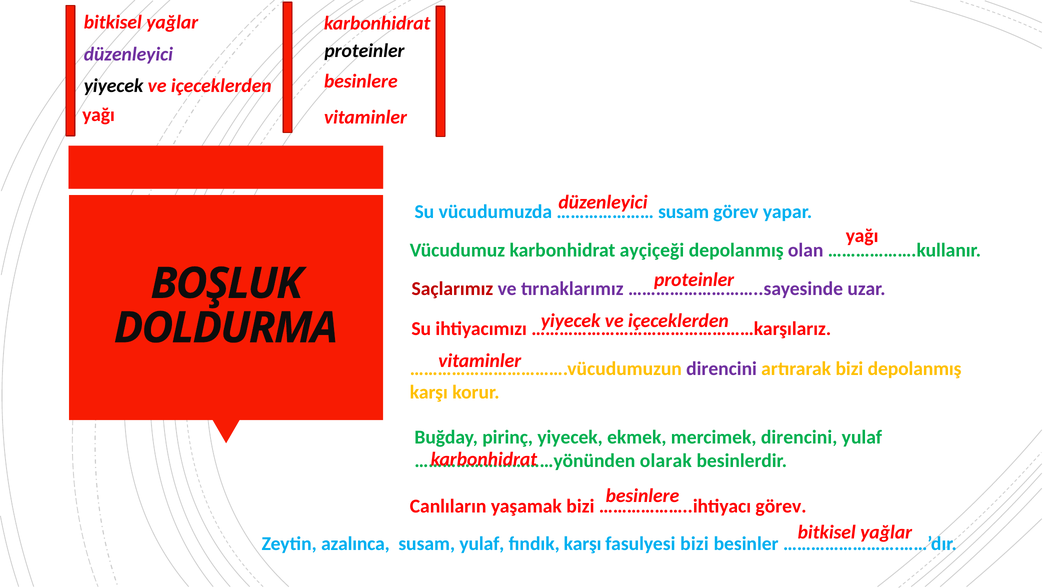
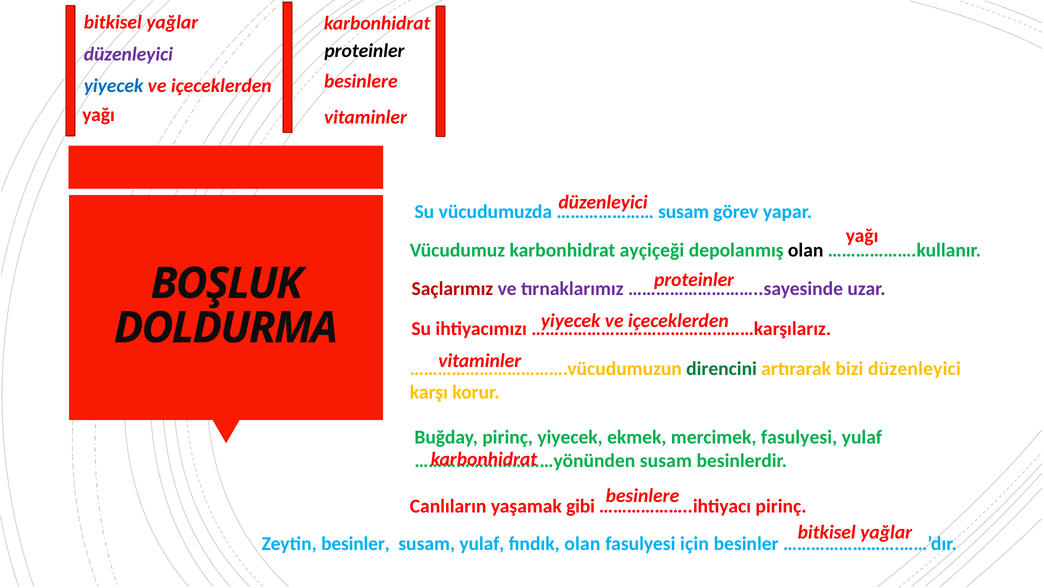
yiyecek colour: black -> blue (114, 86)
olan colour: purple -> black (806, 250)
direncini colour: purple -> green (722, 368)
bizi depolanmış: depolanmış -> düzenleyici (914, 368)
mercimek direncini: direncini -> fasulyesi (799, 437)
olarak: olarak -> susam (666, 460)
yaşamak bizi: bizi -> gibi (581, 506)
görev: görev -> pirinç (781, 506)
Zeytin azalınca: azalınca -> besinler (355, 543)
fındık karşı: karşı -> olan (582, 543)
fasulyesi bizi: bizi -> için (694, 543)
